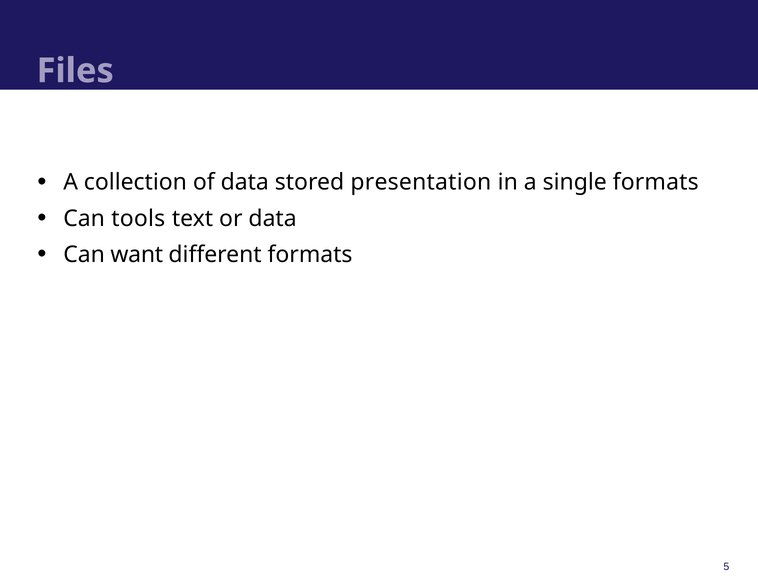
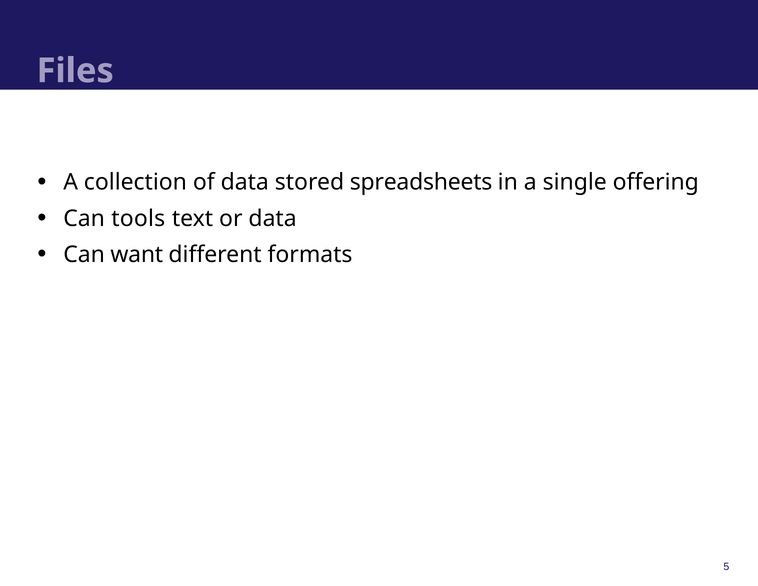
presentation: presentation -> spreadsheets (421, 182)
single formats: formats -> offering (656, 182)
